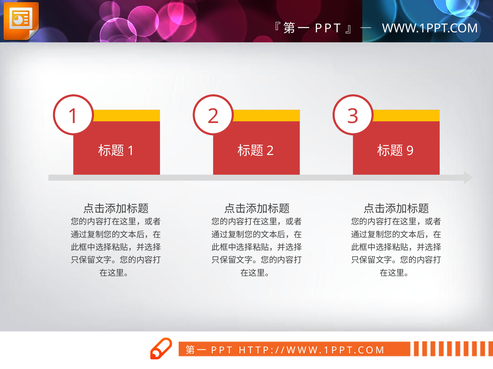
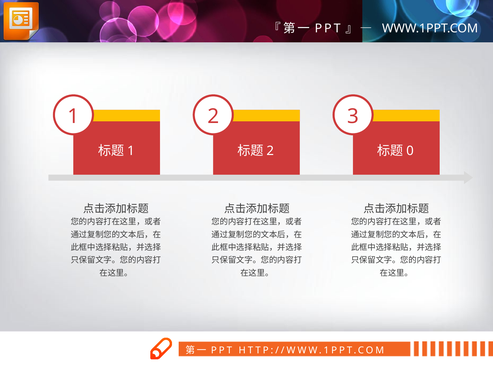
9: 9 -> 0 (410, 151)
